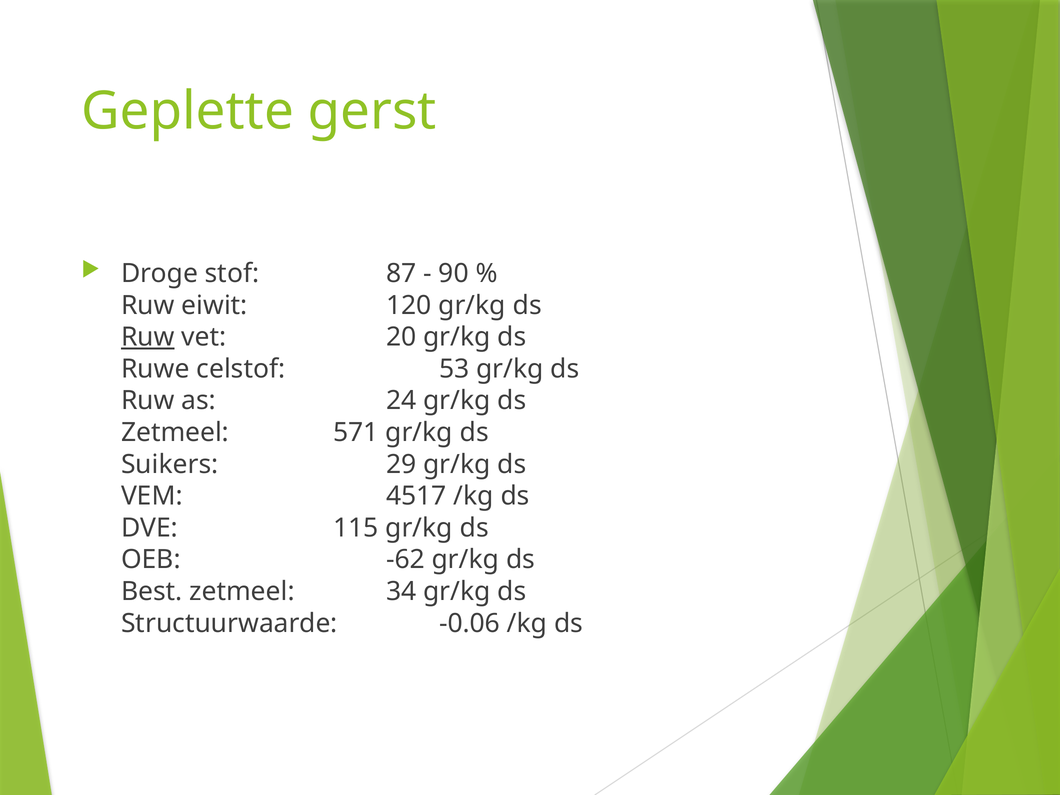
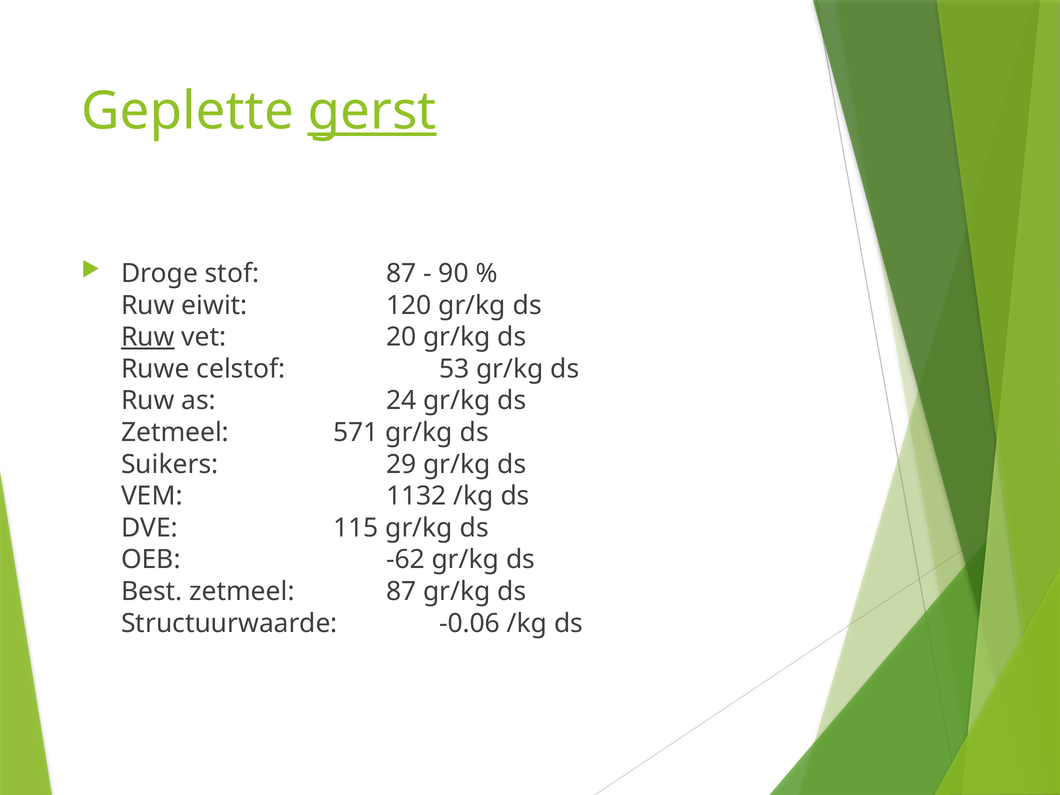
gerst underline: none -> present (372, 111)
4517: 4517 -> 1132 (416, 496)
zetmeel 34: 34 -> 87 (401, 592)
